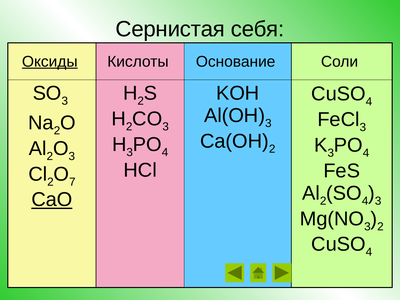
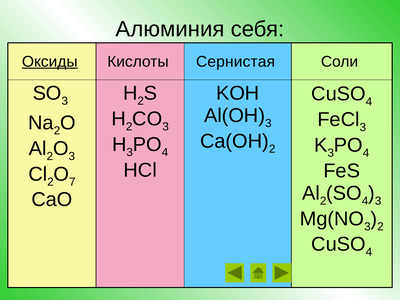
Сернистая: Сернистая -> Алюминия (170, 29)
Основание: Основание -> Сернистая (236, 62)
CaO underline: present -> none (52, 200)
